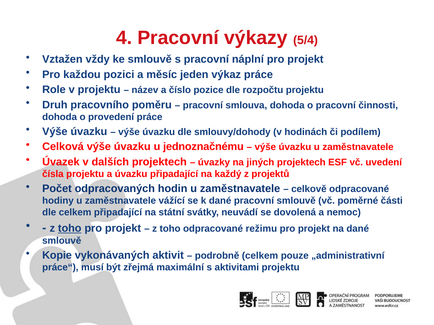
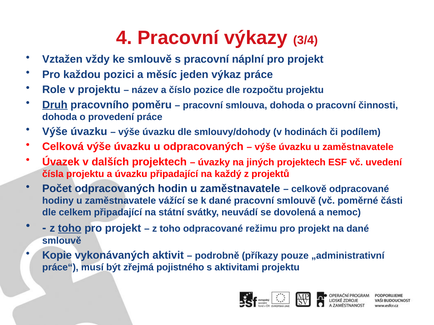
5/4: 5/4 -> 3/4 (306, 40)
Druh underline: none -> present (55, 105)
u jednoznačnému: jednoznačnému -> odpracovaných (203, 147)
podrobně celkem: celkem -> příkazy (260, 256)
maximální: maximální -> pojistného (180, 268)
